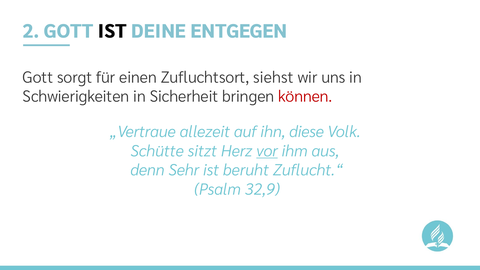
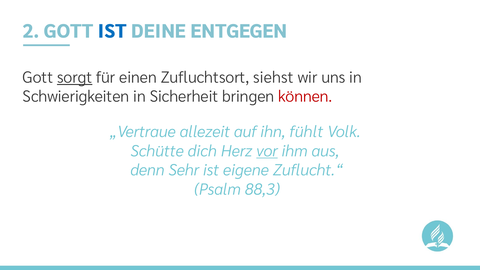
IST colour: black -> blue (112, 31)
sorgt underline: none -> present (75, 78)
diese: diese -> fühlt (306, 132)
sitzt: sitzt -> dich (202, 151)
beruht: beruht -> eigene (246, 170)
32,9: 32,9 -> 88,3 (262, 190)
